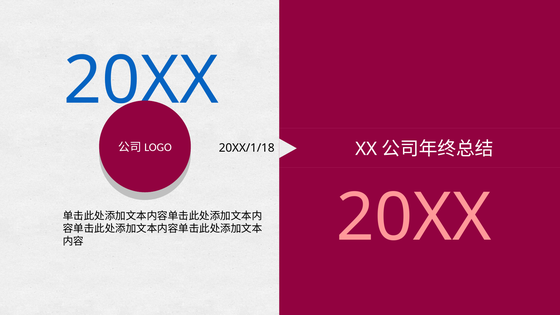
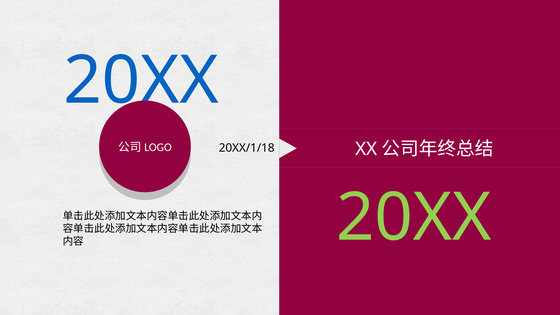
20XX colour: pink -> light green (414, 218)
